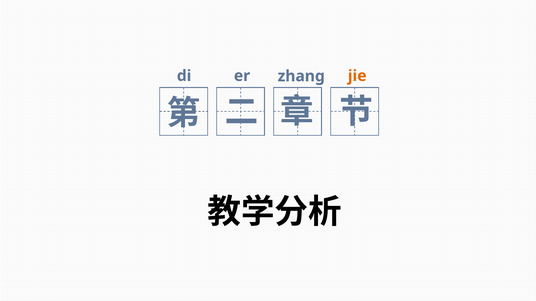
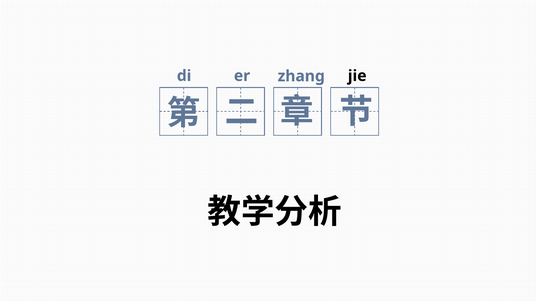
jie colour: orange -> black (357, 76)
